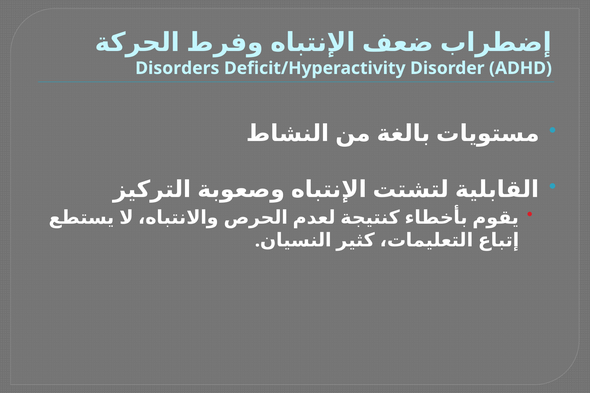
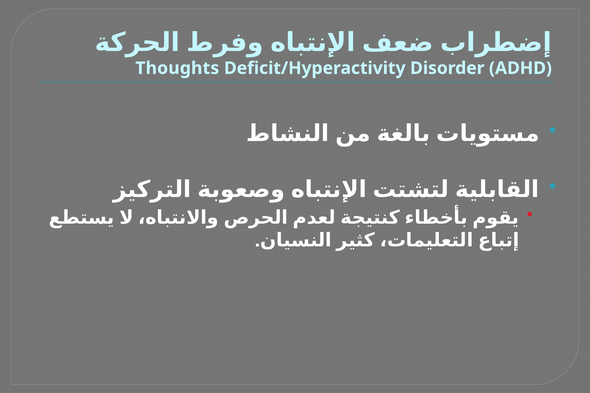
Disorders: Disorders -> Thoughts (177, 68)
